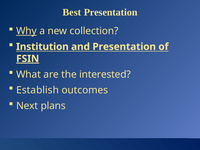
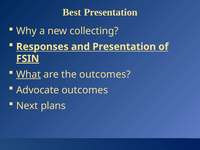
Why underline: present -> none (26, 31)
collection: collection -> collecting (94, 31)
Institution: Institution -> Responses (42, 47)
What underline: none -> present (29, 74)
the interested: interested -> outcomes (105, 74)
Establish: Establish -> Advocate (38, 90)
